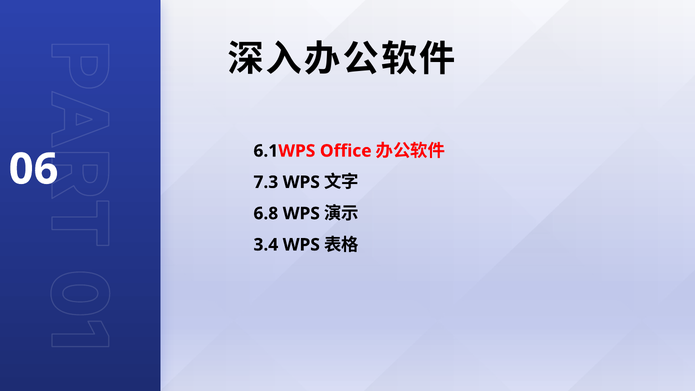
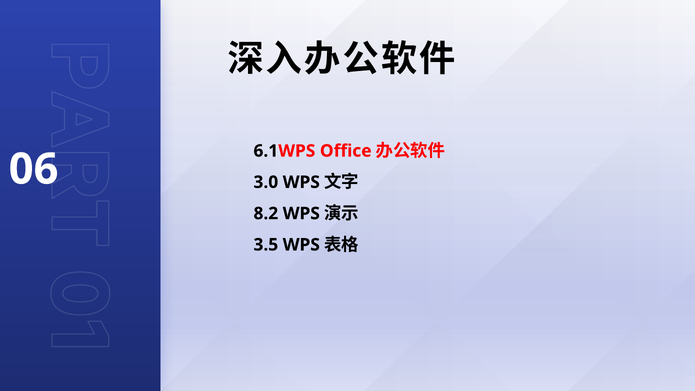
7.3: 7.3 -> 3.0 (266, 182)
6.8: 6.8 -> 8.2 (266, 213)
3.4: 3.4 -> 3.5 (266, 245)
